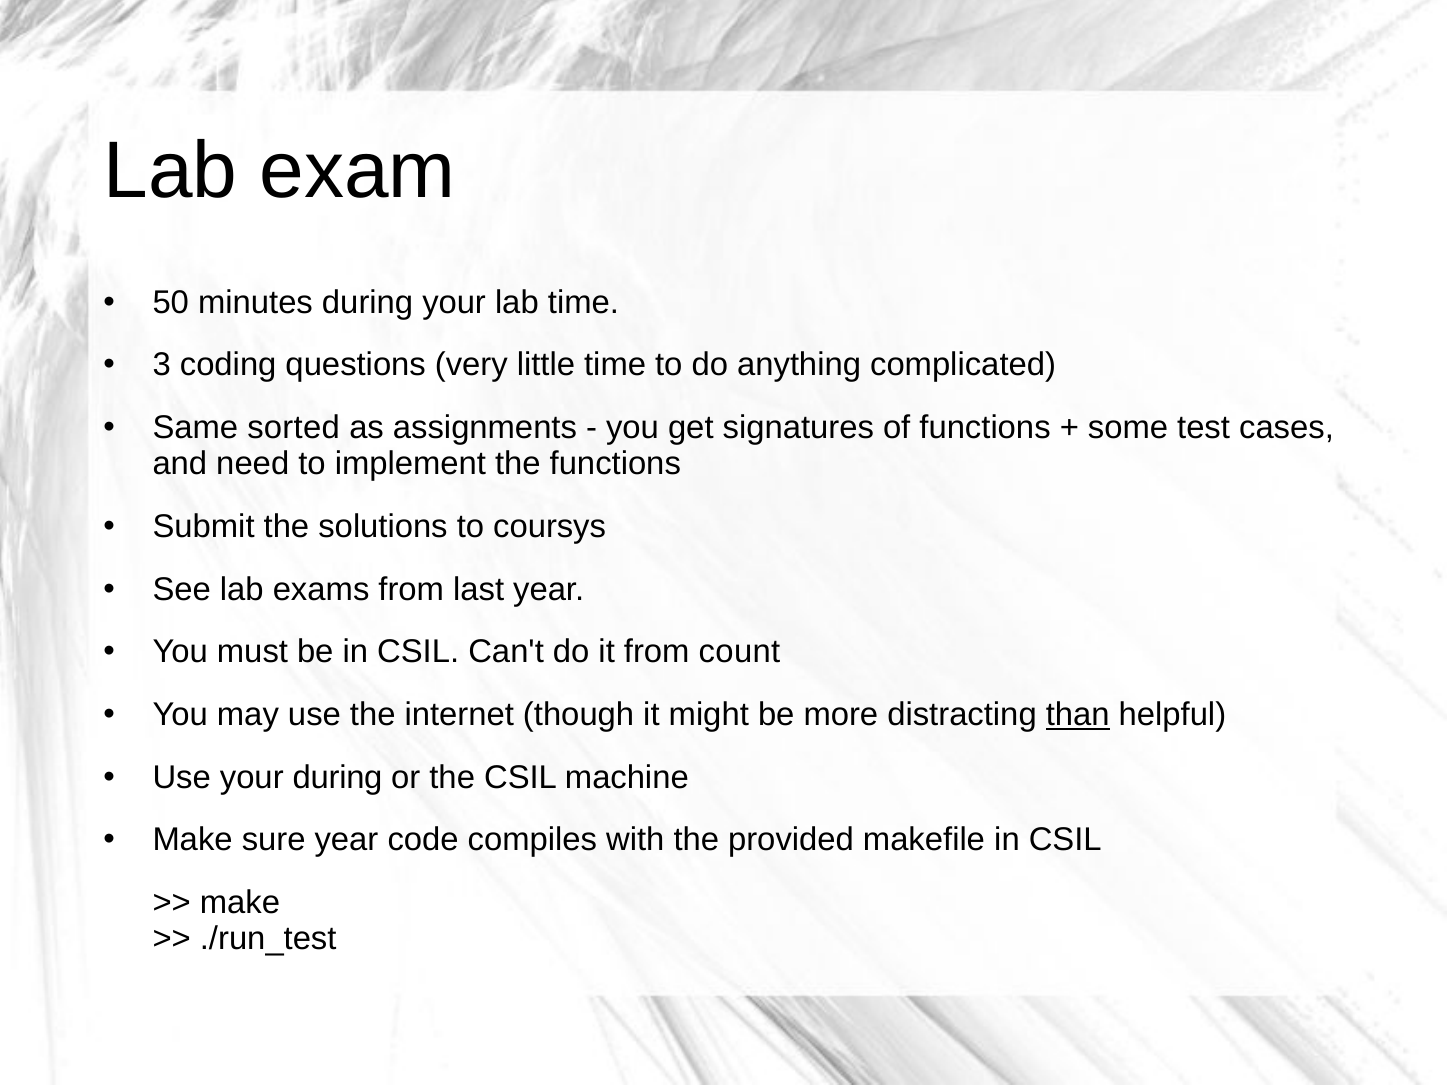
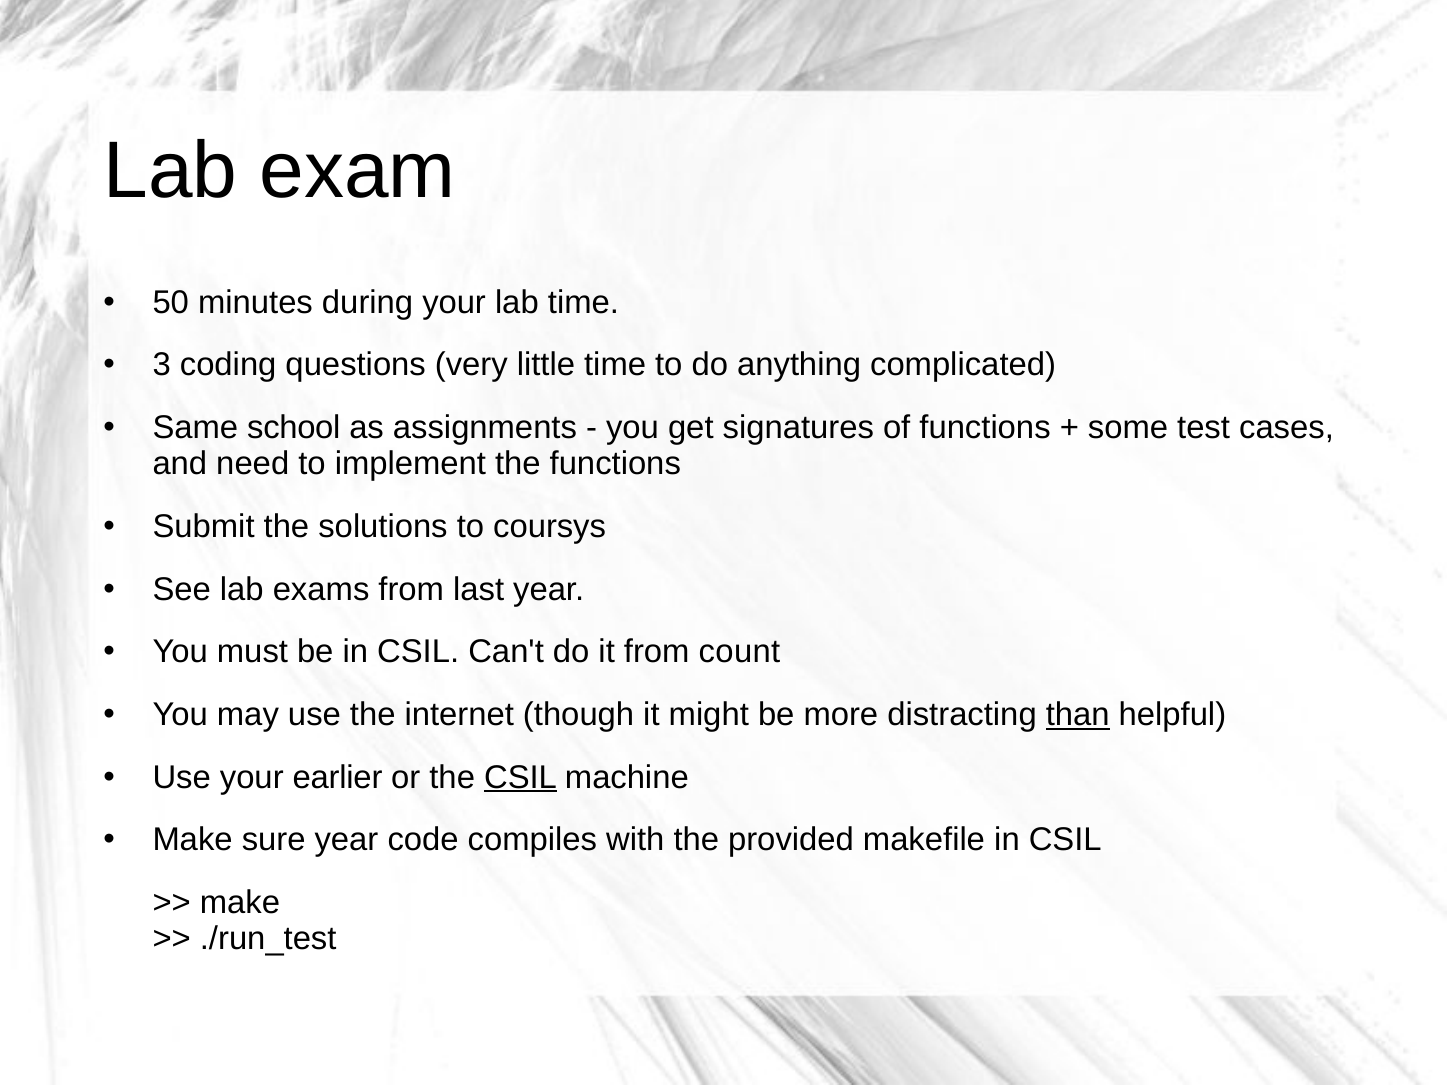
sorted: sorted -> school (294, 428)
your during: during -> earlier (338, 777)
CSIL underline: none -> present (521, 777)
